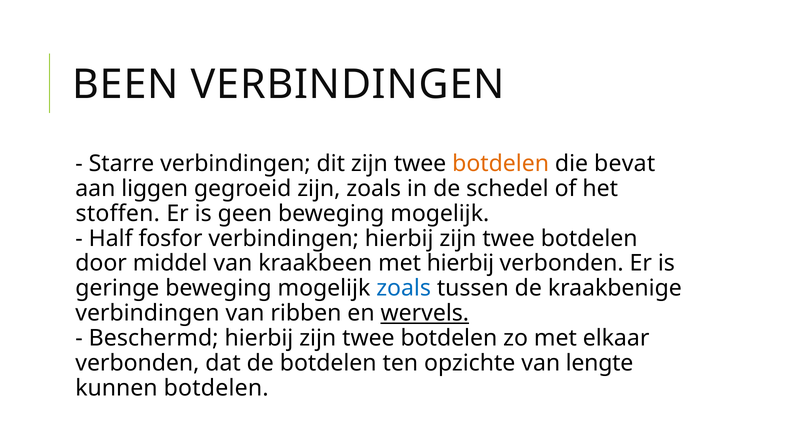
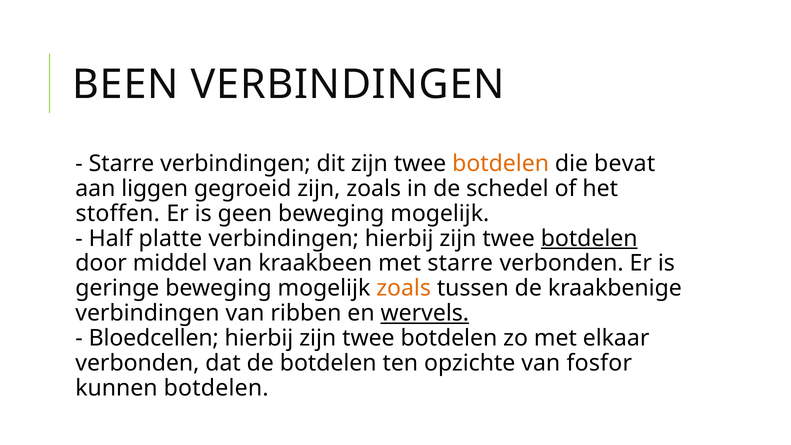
fosfor: fosfor -> platte (170, 238)
botdelen underline: none -> present (589, 238)
met hierbij: hierbij -> starre (460, 263)
zoals colour: blue -> orange (404, 288)
Beschermd: Beschermd -> Bloedcellen (154, 338)
lengte: lengte -> fosfor (599, 363)
